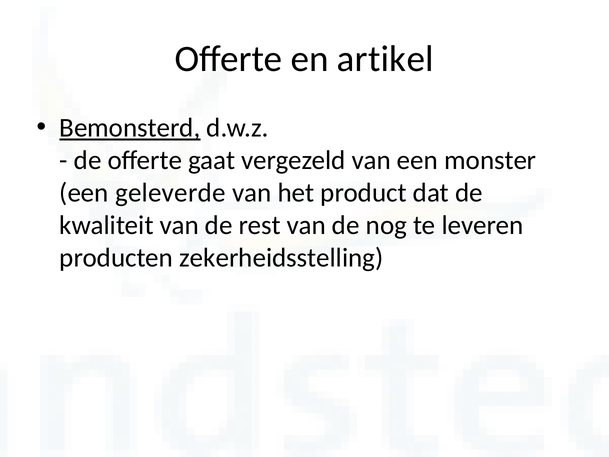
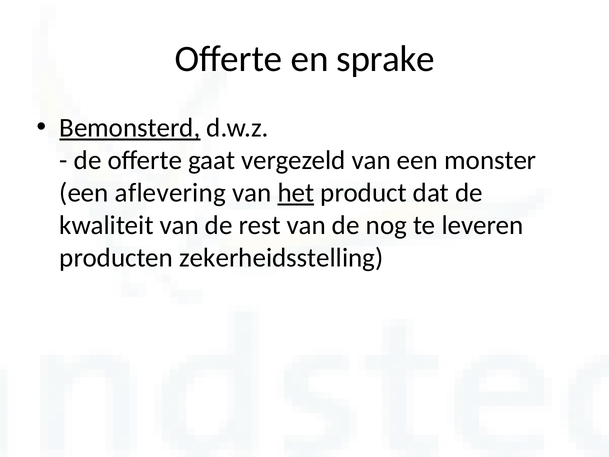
artikel: artikel -> sprake (386, 59)
geleverde: geleverde -> aflevering (170, 193)
het underline: none -> present (296, 193)
